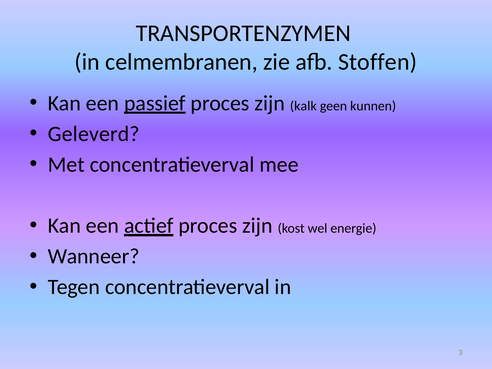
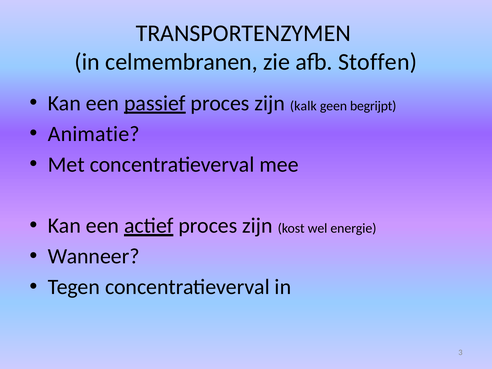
kunnen: kunnen -> begrijpt (373, 106)
Geleverd: Geleverd -> Animatie (94, 134)
